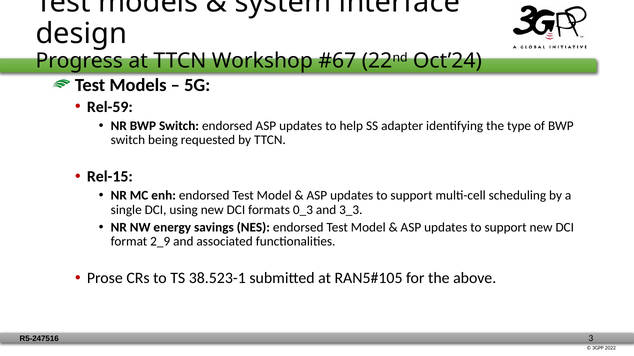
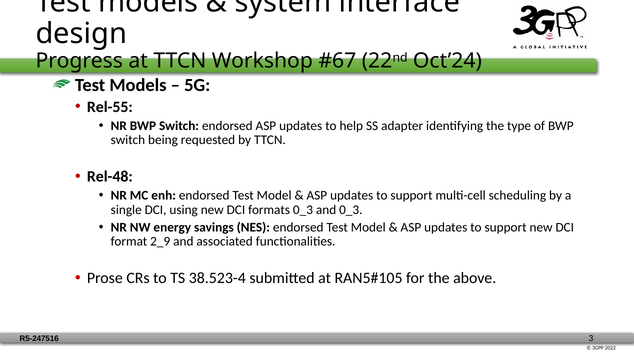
Rel-59: Rel-59 -> Rel-55 (110, 107)
Rel-15: Rel-15 -> Rel-48 (110, 177)
and 3_3: 3_3 -> 0_3 (351, 210)
38.523-1: 38.523-1 -> 38.523-4 (217, 278)
